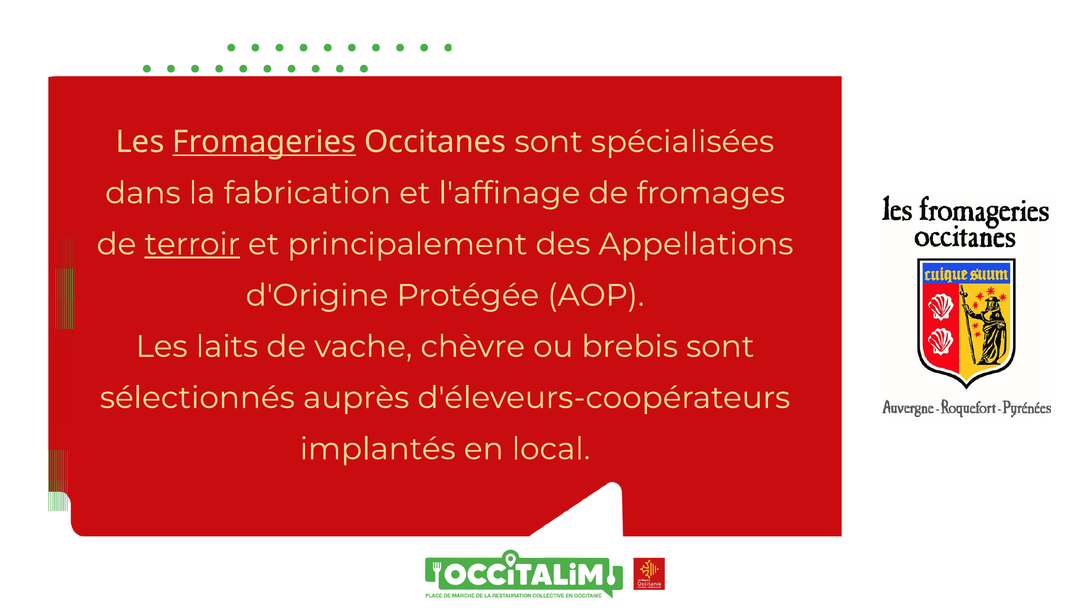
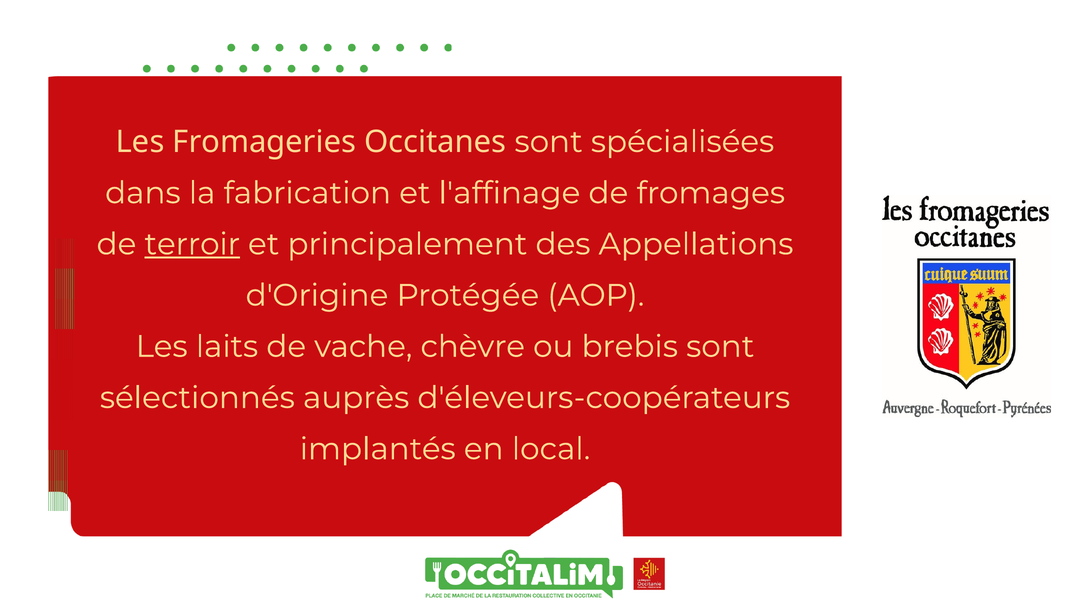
Fromageries underline: present -> none (264, 142)
